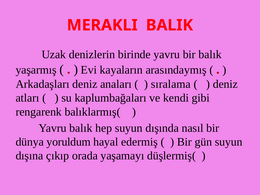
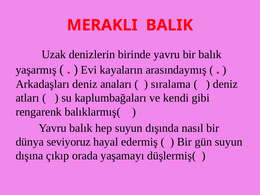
yoruldum: yoruldum -> seviyoruz (69, 142)
